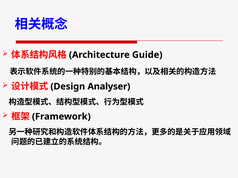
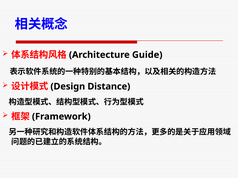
Analyser: Analyser -> Distance (109, 87)
